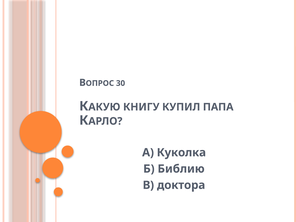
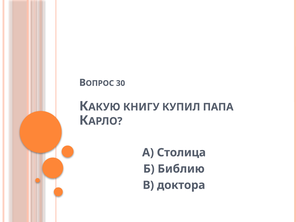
Куколка: Куколка -> Столица (181, 153)
